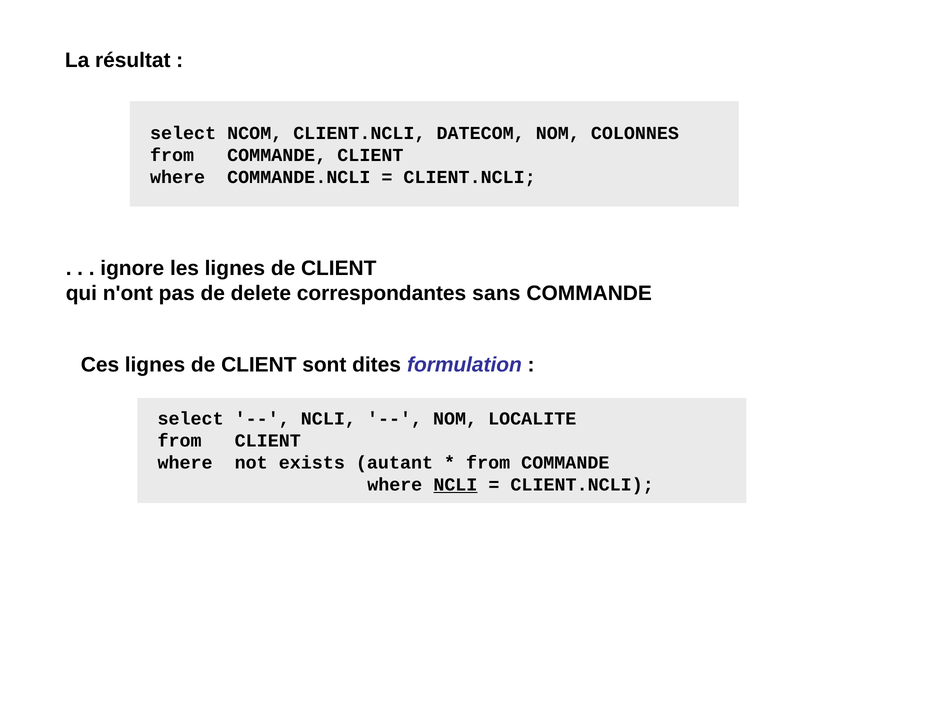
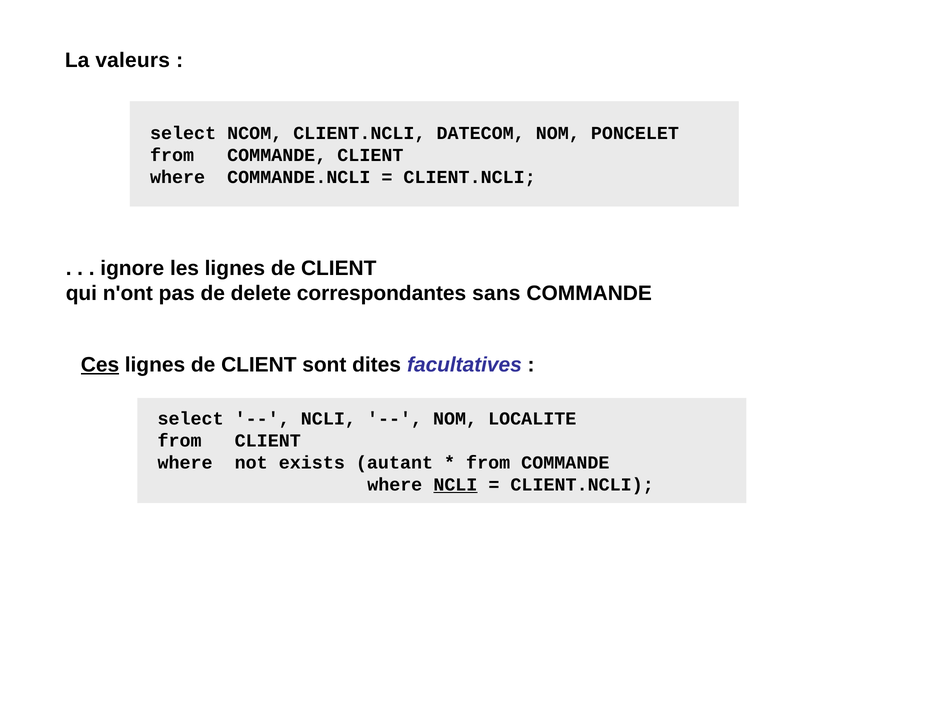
résultat: résultat -> valeurs (133, 60)
COLONNES: COLONNES -> PONCELET (635, 133)
Ces underline: none -> present (100, 365)
formulation: formulation -> facultatives (464, 365)
